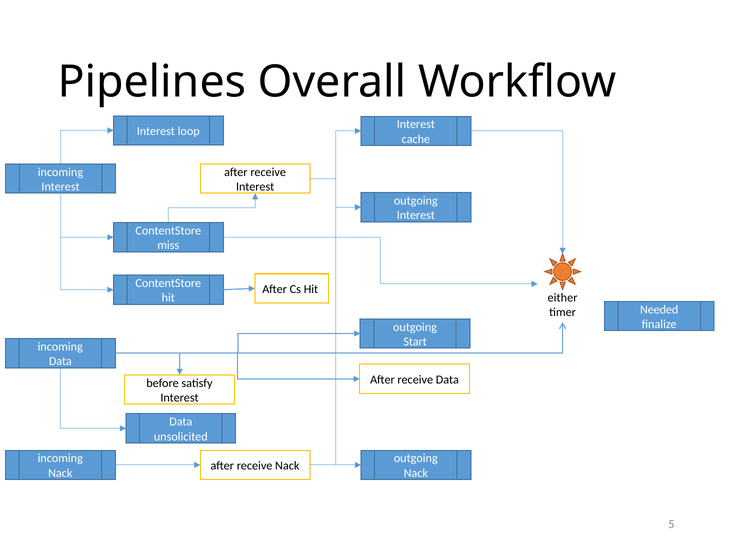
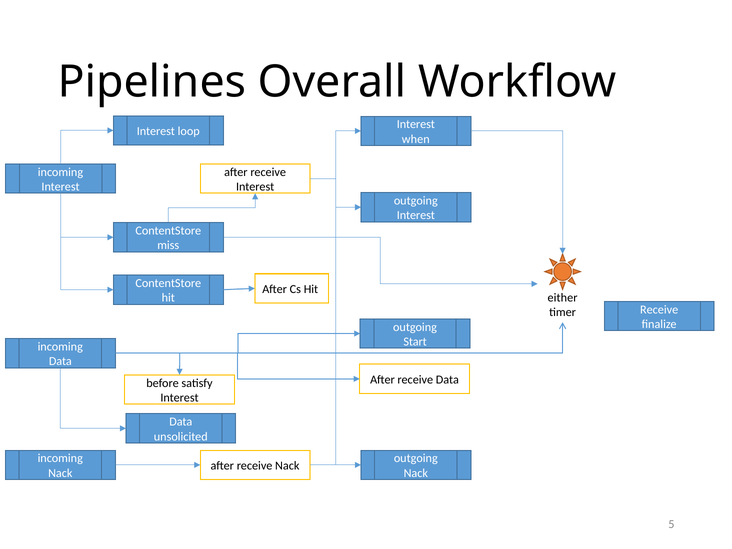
cache: cache -> when (416, 139)
timer Needed: Needed -> Receive (659, 310)
